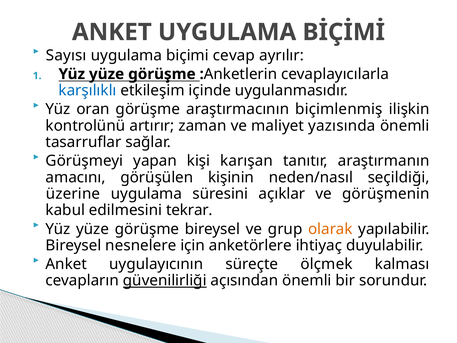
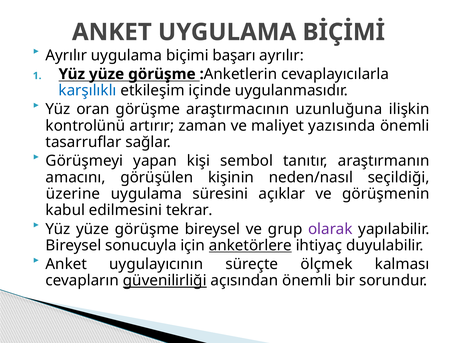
Sayısı: Sayısı -> Ayrılır (66, 55)
cevap: cevap -> başarı (234, 55)
biçimlenmiş: biçimlenmiş -> uzunluğuna (339, 109)
karışan: karışan -> sembol (247, 161)
olarak colour: orange -> purple (330, 229)
nesnelere: nesnelere -> sonucuyla (141, 245)
anketörlere underline: none -> present (250, 245)
